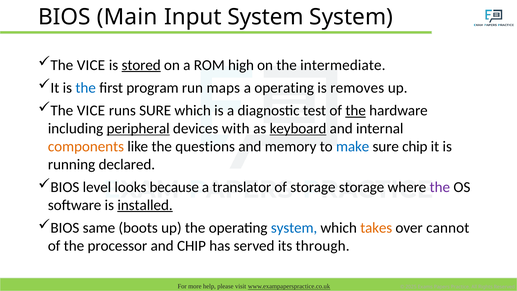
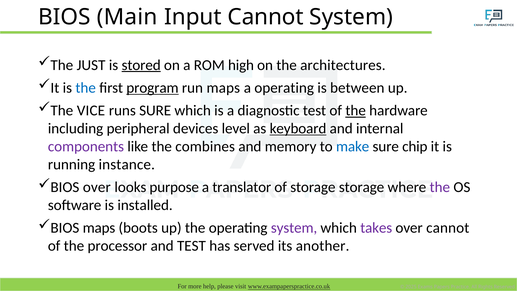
Input System: System -> Cannot (266, 17)
VICE: VICE -> JUST (91, 65)
intermediate: intermediate -> architectures (343, 65)
program underline: none -> present (152, 88)
removes: removes -> between (357, 88)
peripheral underline: present -> none (138, 128)
with: with -> level (236, 128)
components colour: orange -> purple (86, 146)
questions: questions -> combines (205, 146)
declared: declared -> instance (127, 164)
BIOS level: level -> over (97, 187)
because: because -> purpose (174, 187)
installed underline: present -> none (145, 205)
BIOS same: same -> maps (99, 228)
system colour: blue -> purple (294, 228)
takes colour: orange -> purple (376, 228)
and CHIP: CHIP -> TEST (191, 246)
through: through -> another (323, 246)
